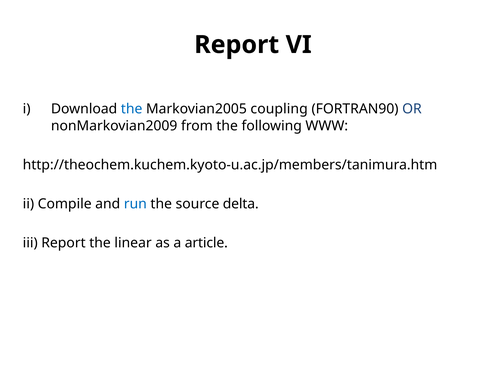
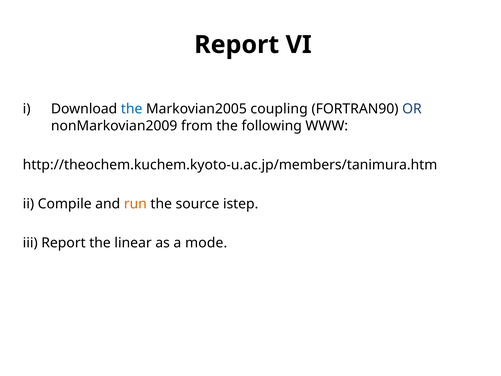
run colour: blue -> orange (135, 204)
delta: delta -> istep (241, 204)
article: article -> mode (206, 243)
